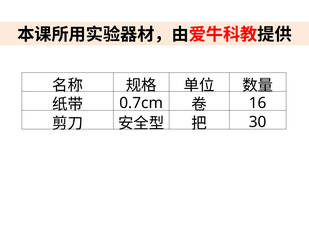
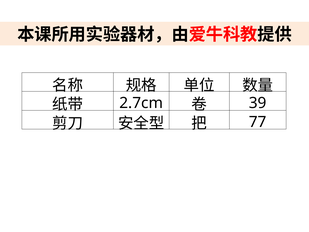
0.7cm: 0.7cm -> 2.7cm (141, 103)
16: 16 -> 39 (258, 103)
30: 30 -> 77 (258, 122)
